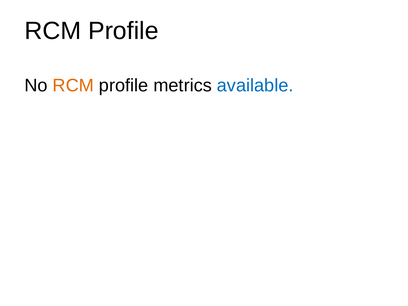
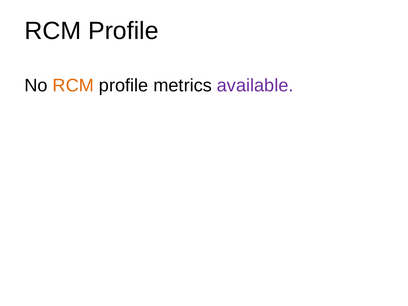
available colour: blue -> purple (255, 86)
